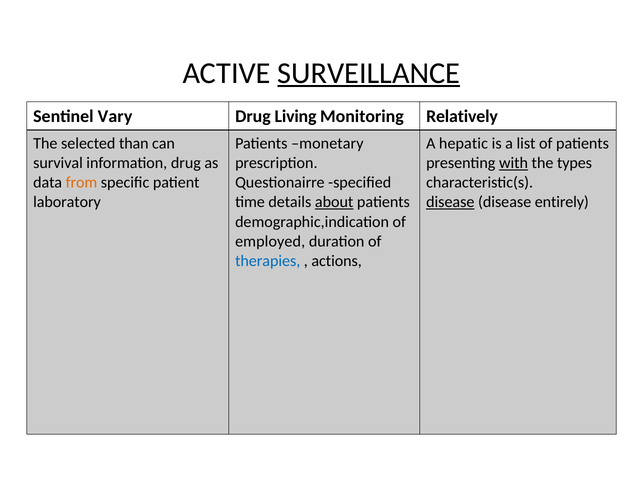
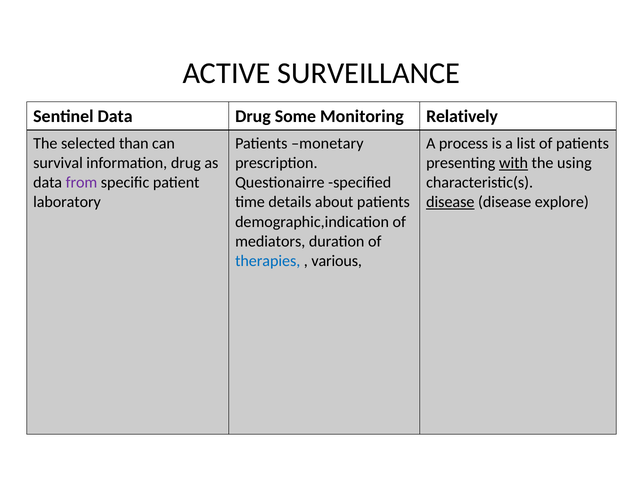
SURVEILLANCE underline: present -> none (369, 73)
Sentinel Vary: Vary -> Data (115, 116)
Living: Living -> Some (295, 116)
hepatic: hepatic -> process (464, 143)
types: types -> using (574, 163)
from colour: orange -> purple (81, 183)
about underline: present -> none (334, 202)
entirely: entirely -> explore (562, 202)
employed: employed -> mediators (270, 241)
actions: actions -> various (337, 261)
